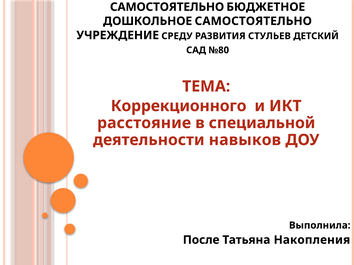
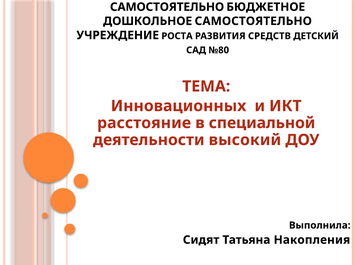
СРЕДУ: СРЕДУ -> РОСТА (177, 36)
СТУЛЬЕВ: СТУЛЬЕВ -> СРЕДСТВ (269, 36)
Коррекционного: Коррекционного -> Инновационных (179, 106)
навыков: навыков -> высокий (245, 140)
После: После -> Сидят (201, 240)
